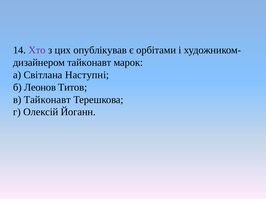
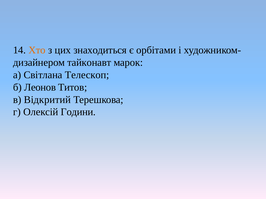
Хто colour: purple -> orange (37, 50)
опублікував: опублікував -> знаходиться (100, 50)
Наступні: Наступні -> Телескоп (87, 75)
в Тайконавт: Тайконавт -> Відкритий (47, 100)
Йоганн: Йоганн -> Години (78, 112)
